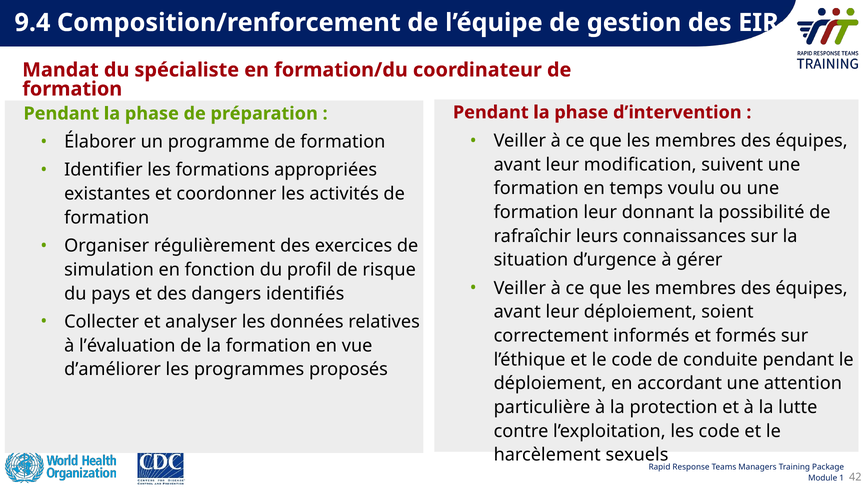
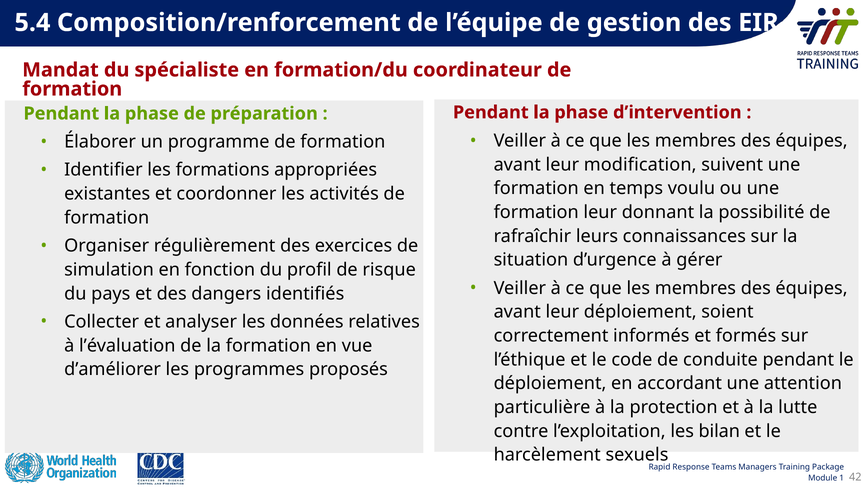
9.4: 9.4 -> 5.4 (32, 23)
les code: code -> bilan (719, 431)
